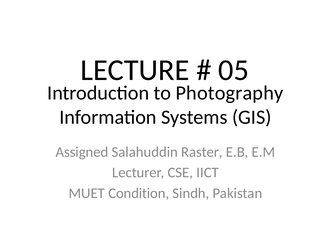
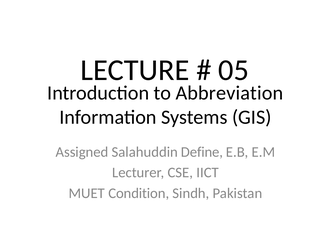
Photography: Photography -> Abbreviation (229, 93)
Raster: Raster -> Define (202, 152)
